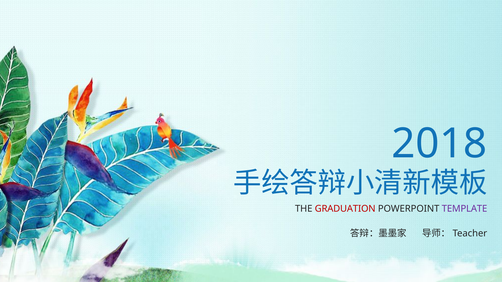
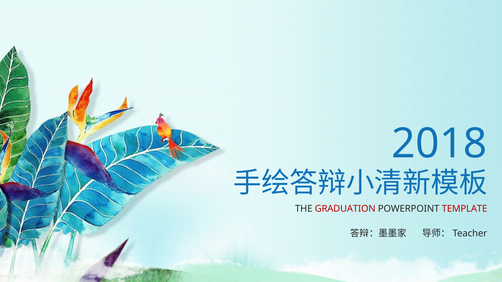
TEMPLATE colour: purple -> red (465, 209)
